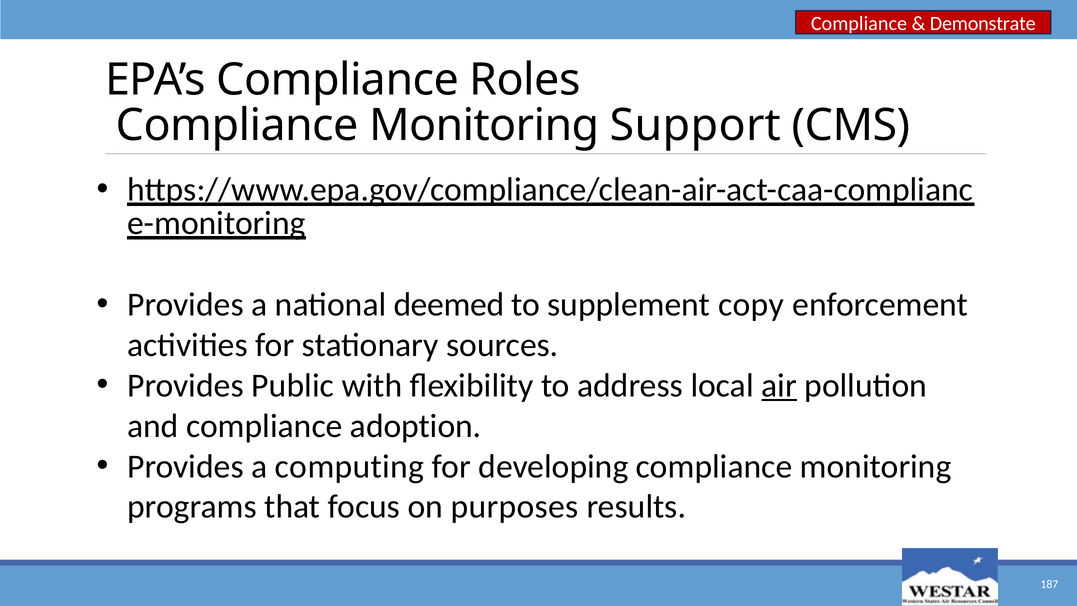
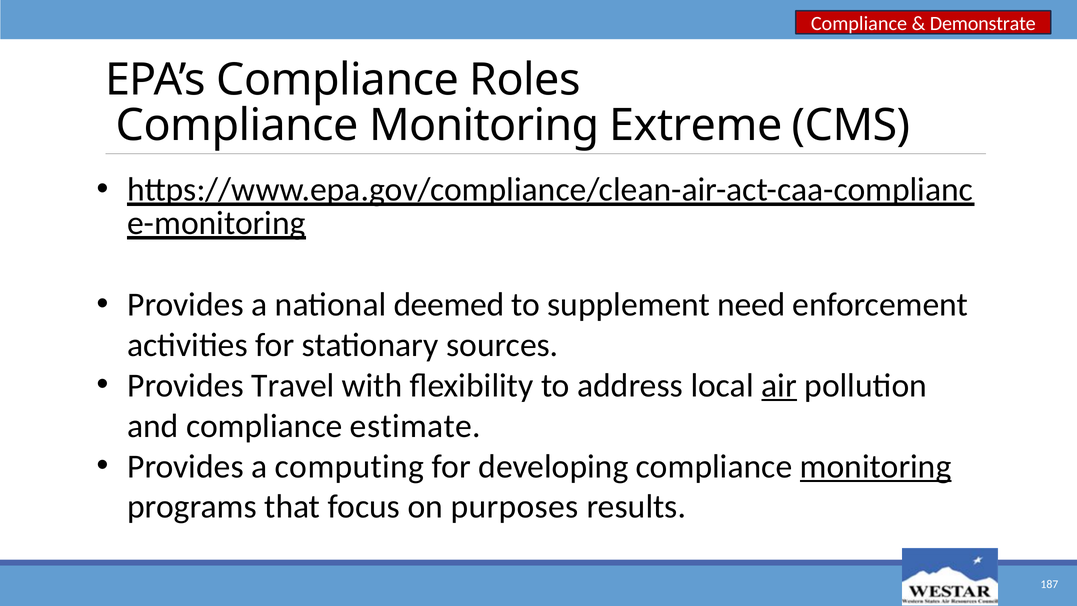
Support: Support -> Extreme (696, 125)
copy: copy -> need (751, 305)
Public: Public -> Travel (293, 385)
adoption: adoption -> estimate (415, 426)
monitoring underline: none -> present (876, 466)
